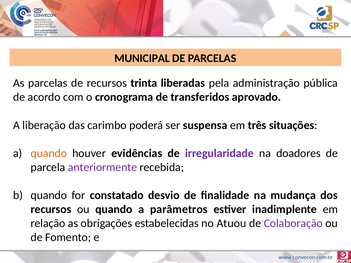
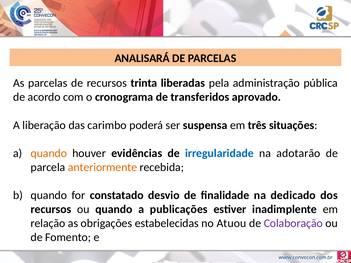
MUNICIPAL: MUNICIPAL -> ANALISARÁ (142, 58)
irregularidade colour: purple -> blue (219, 153)
doadores: doadores -> adotarão (298, 153)
anteriormente colour: purple -> orange (103, 167)
mudança: mudança -> dedicado (293, 195)
parâmetros: parâmetros -> publicações (179, 210)
